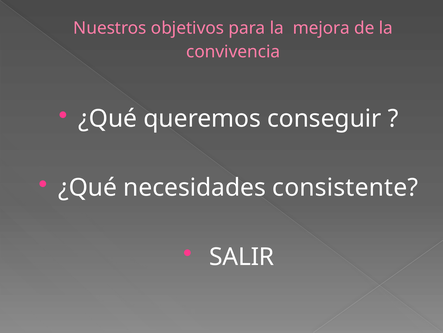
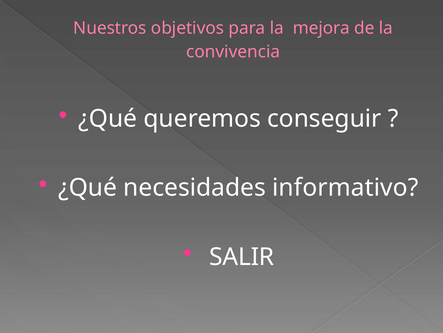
consistente: consistente -> informativo (345, 187)
